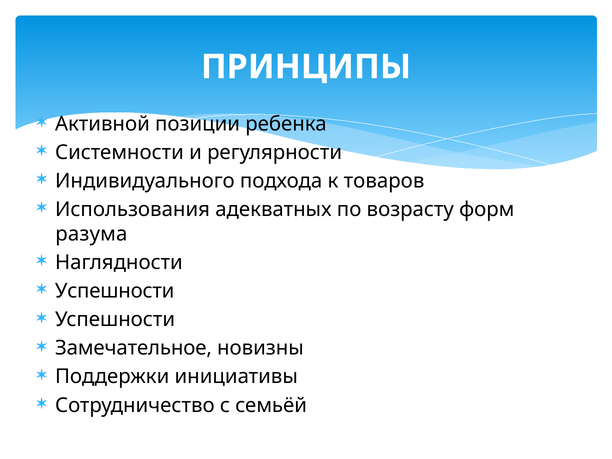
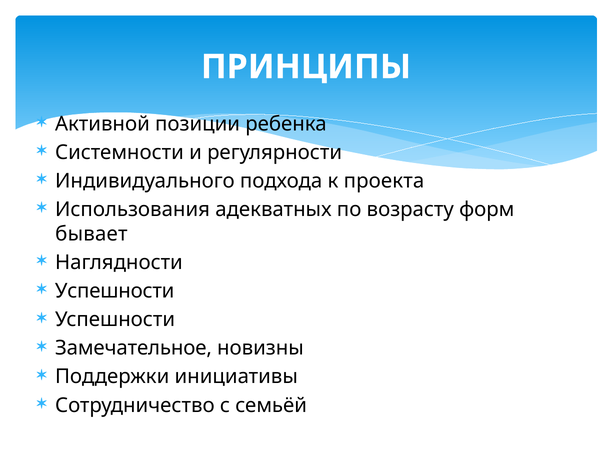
товаров: товаров -> проекта (384, 181)
разума: разума -> бывает (91, 234)
